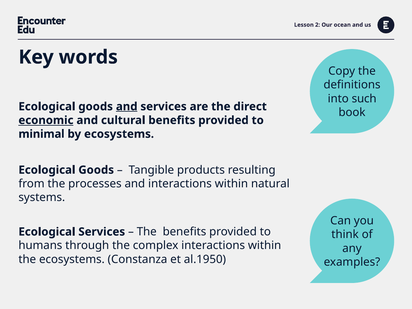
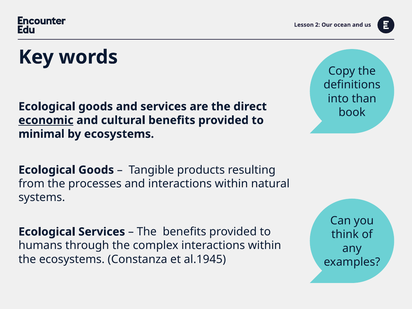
such: such -> than (364, 99)
and underline: present -> none (127, 107)
al.1950: al.1950 -> al.1945 (205, 259)
